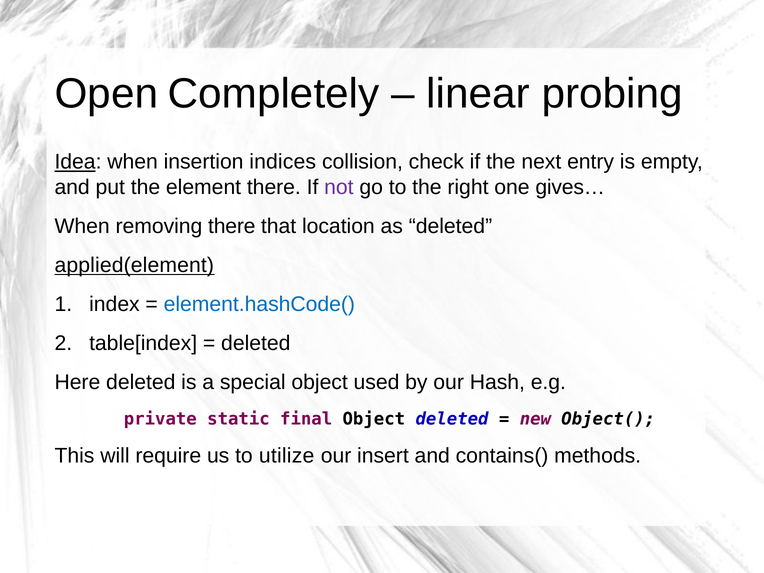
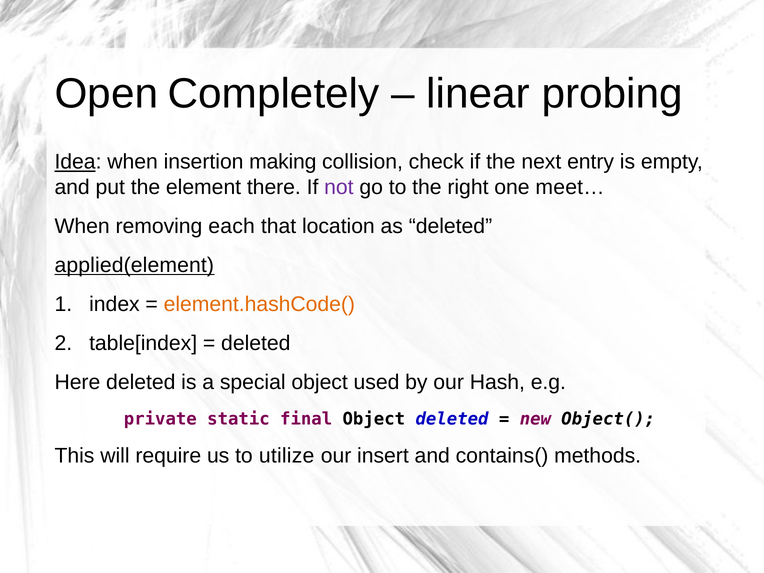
indices: indices -> making (283, 162)
gives…: gives… -> meet… (570, 187)
removing there: there -> each (232, 226)
element.hashCode( colour: blue -> orange (259, 304)
